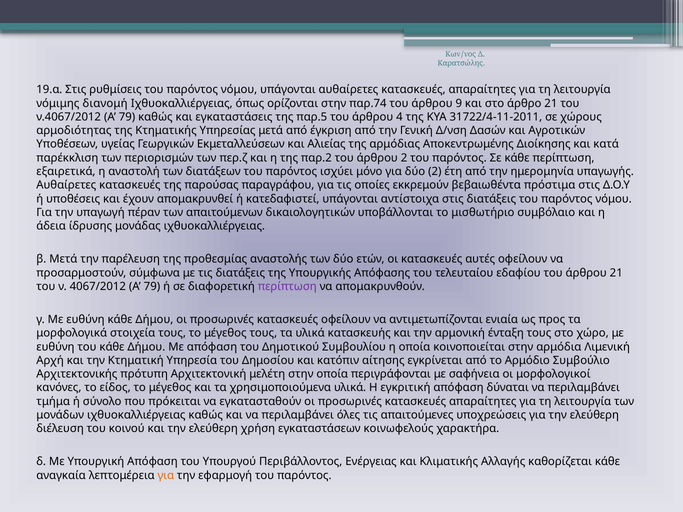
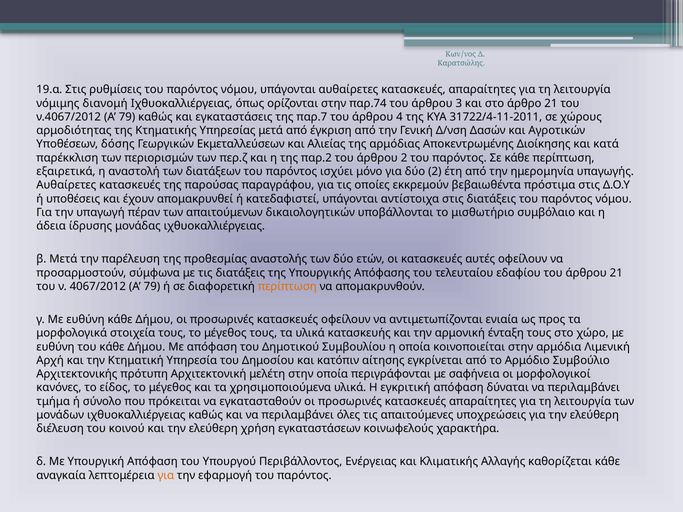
9: 9 -> 3 (459, 103)
παρ.5: παρ.5 -> παρ.7 (312, 117)
υγείας: υγείας -> δόσης (118, 144)
περίπτωση colour: purple -> orange (287, 287)
